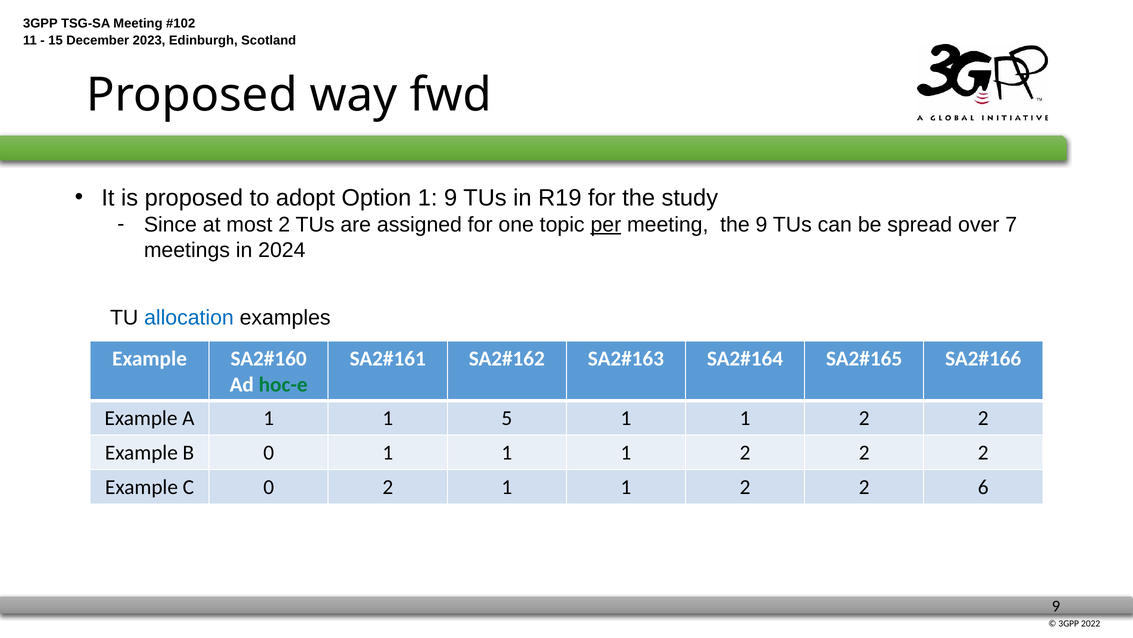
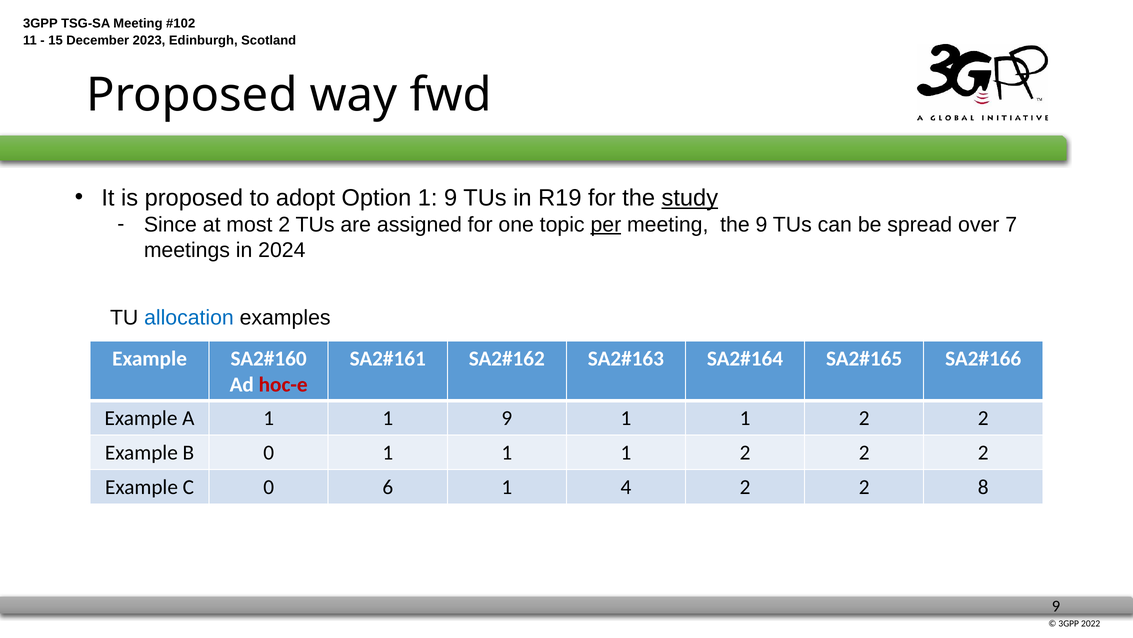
study underline: none -> present (690, 198)
hoc-e colour: green -> red (283, 384)
1 1 5: 5 -> 9 (507, 418)
0 2: 2 -> 6 (388, 487)
1: 1 -> 4 (626, 487)
6: 6 -> 8 (983, 487)
